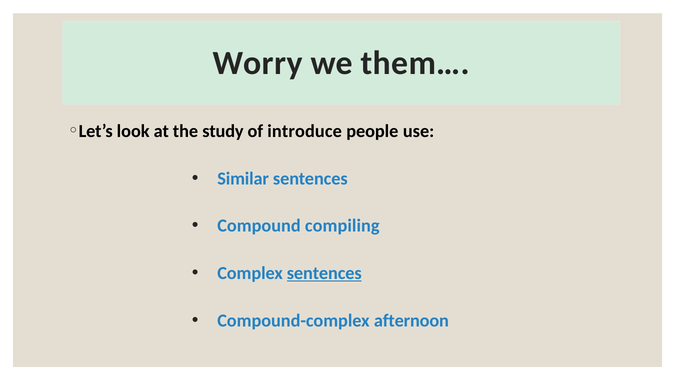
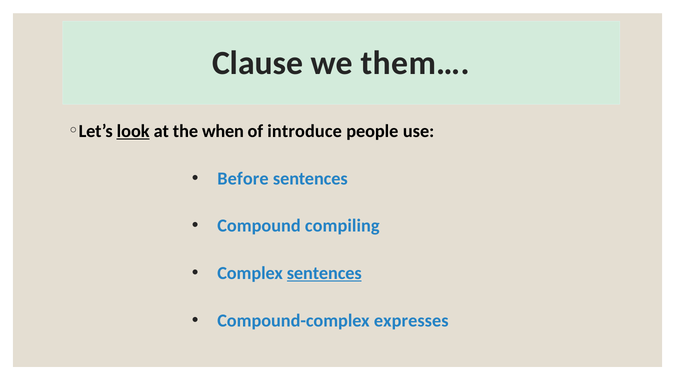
Worry: Worry -> Clause (258, 63)
look underline: none -> present (133, 131)
study: study -> when (223, 131)
Similar: Similar -> Before (243, 178)
afternoon: afternoon -> expresses (411, 320)
